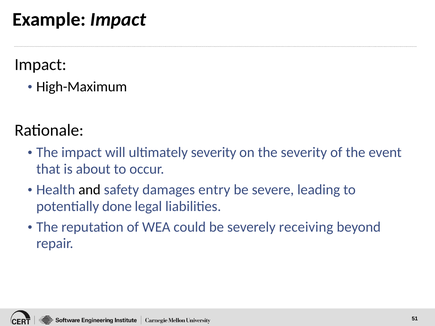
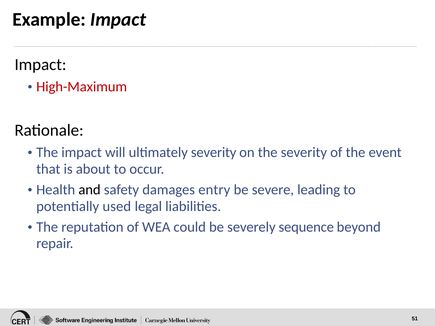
High-Maximum colour: black -> red (82, 87)
done: done -> used (117, 206)
receiving: receiving -> sequence (306, 227)
